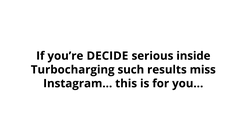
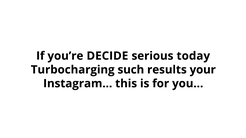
inside: inside -> today (193, 56)
miss: miss -> your (203, 70)
